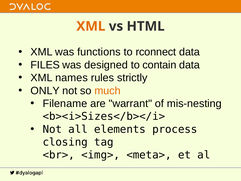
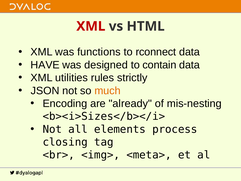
XML colour: orange -> red (91, 26)
FILES: FILES -> HAVE (45, 65)
names: names -> utilities (72, 78)
ONLY: ONLY -> JSON (45, 91)
Filename: Filename -> Encoding (65, 103)
warrant: warrant -> already (130, 103)
